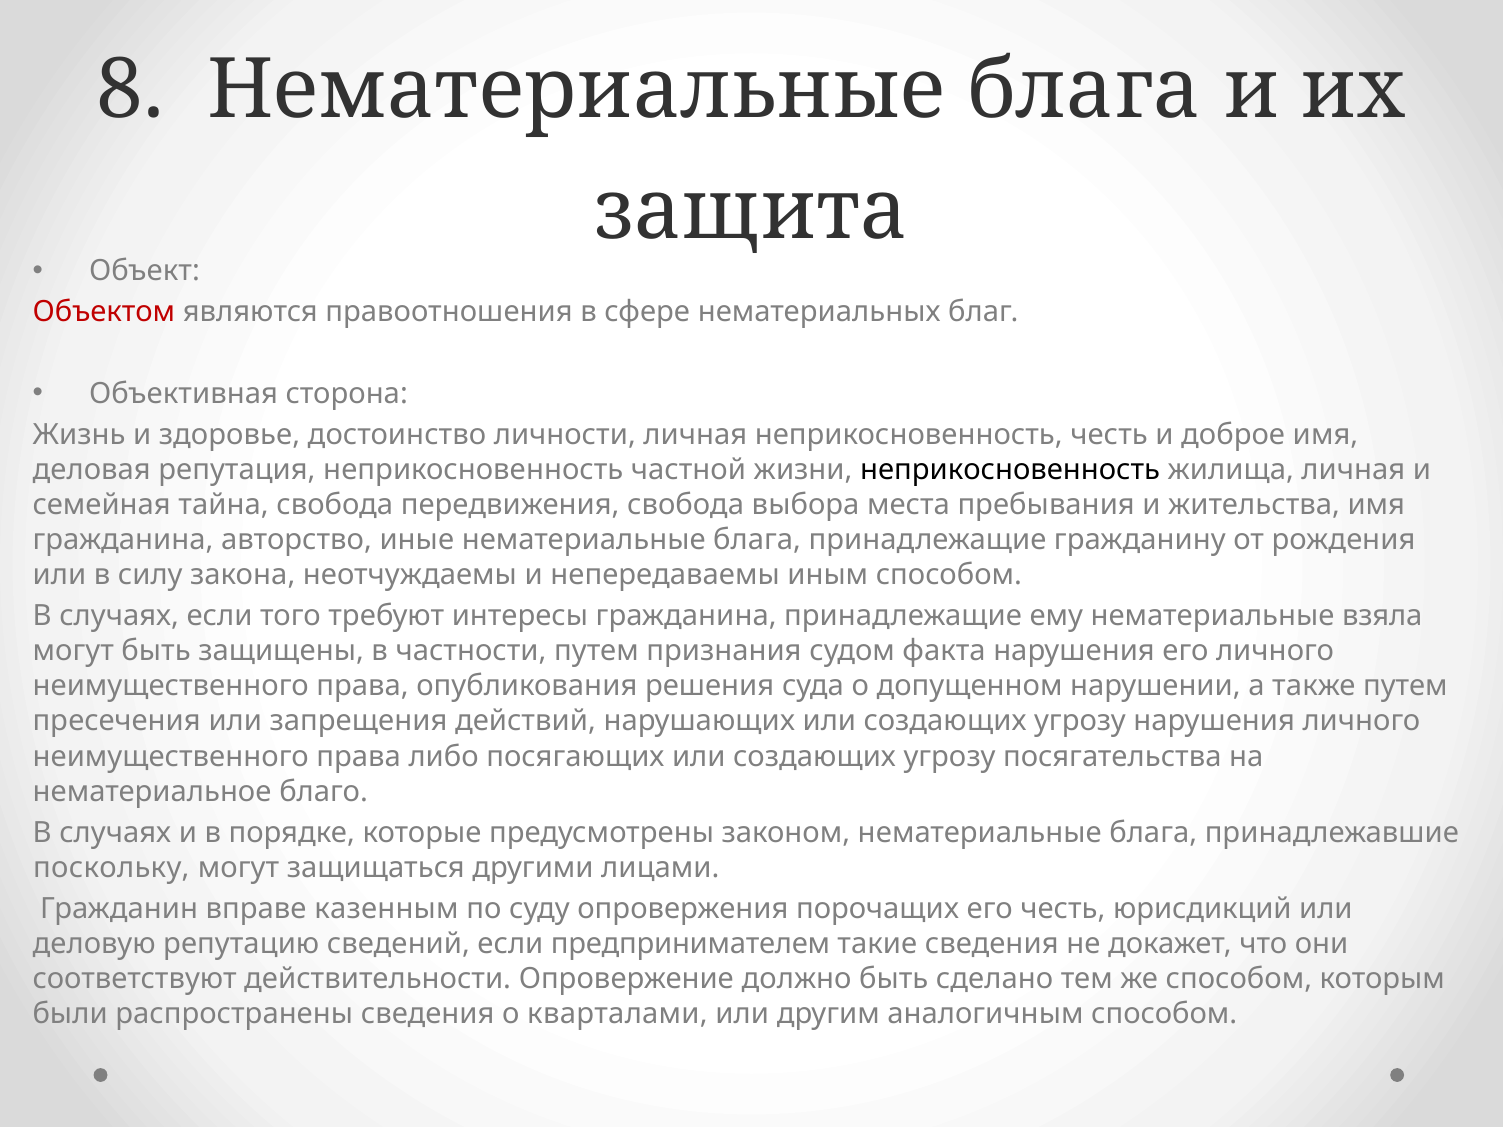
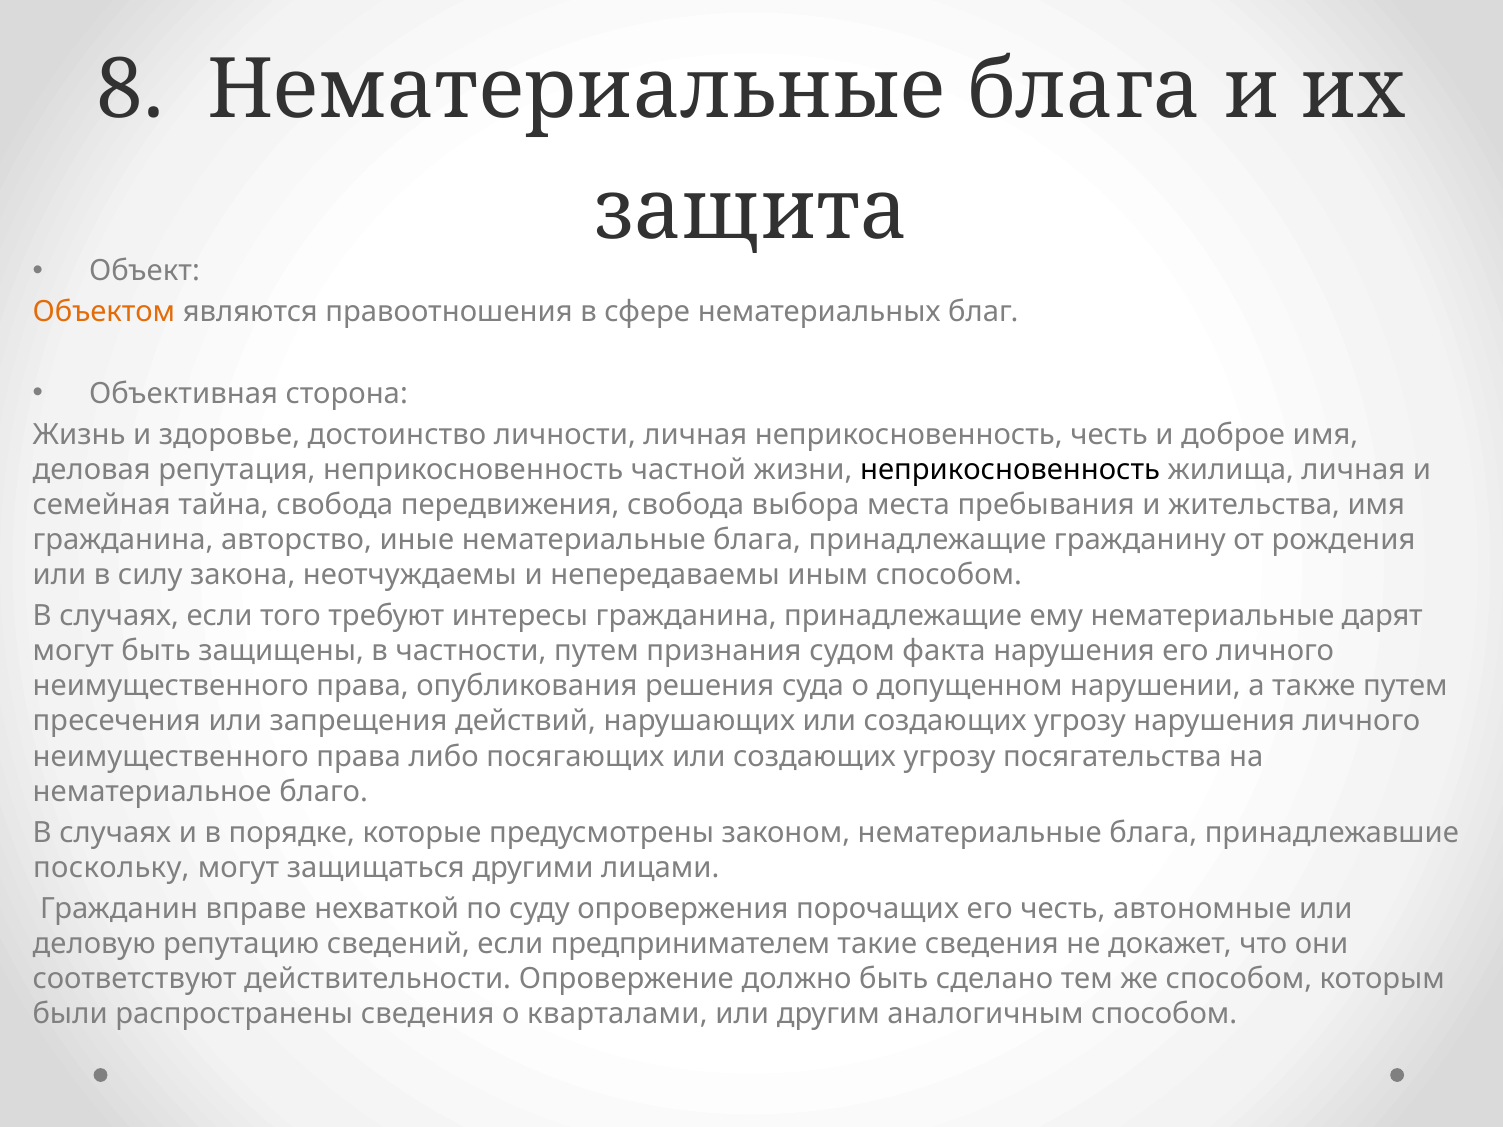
Объектом colour: red -> orange (104, 312)
взяла: взяла -> дарят (1382, 616)
казенным: казенным -> нехваткой (387, 909)
юрисдикций: юрисдикций -> автономные (1202, 909)
